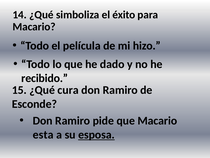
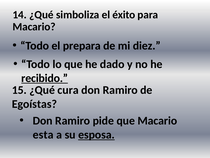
película: película -> prepara (82, 46)
hizo: hizo -> diez (147, 46)
recibido underline: none -> present (45, 78)
Esconde: Esconde -> Egoístas (34, 104)
